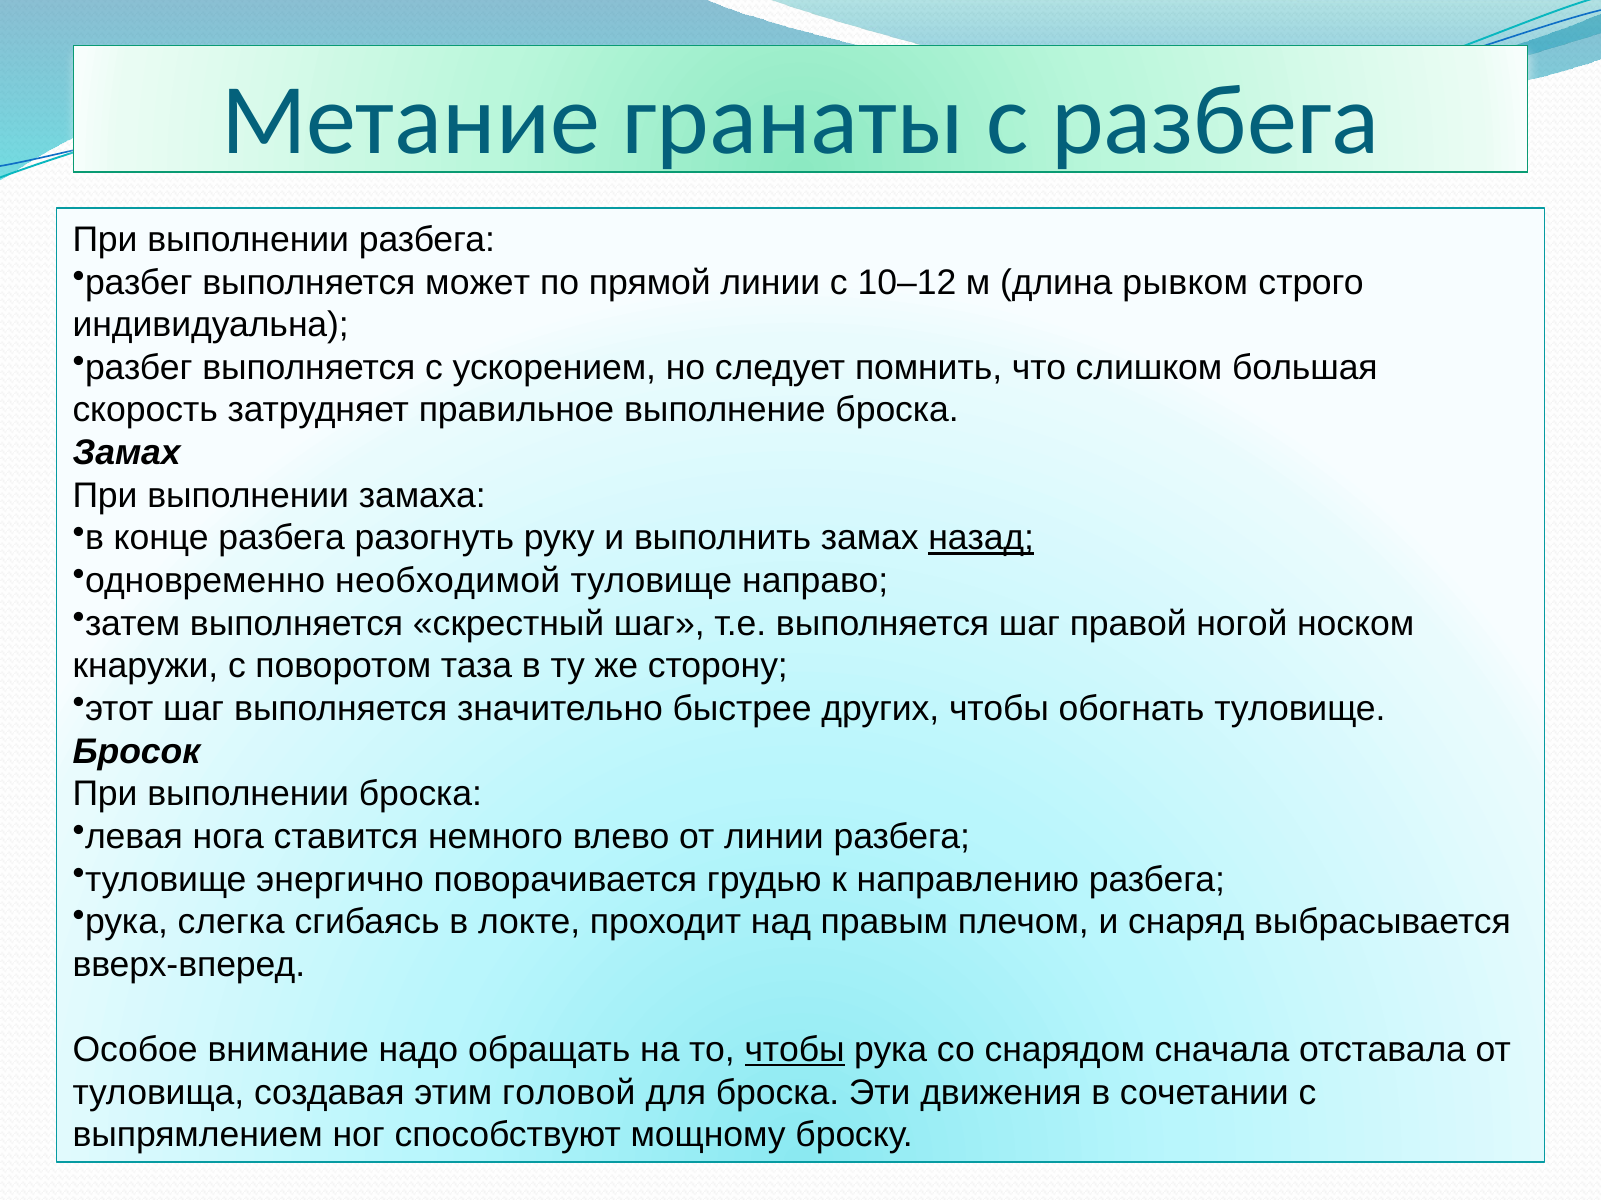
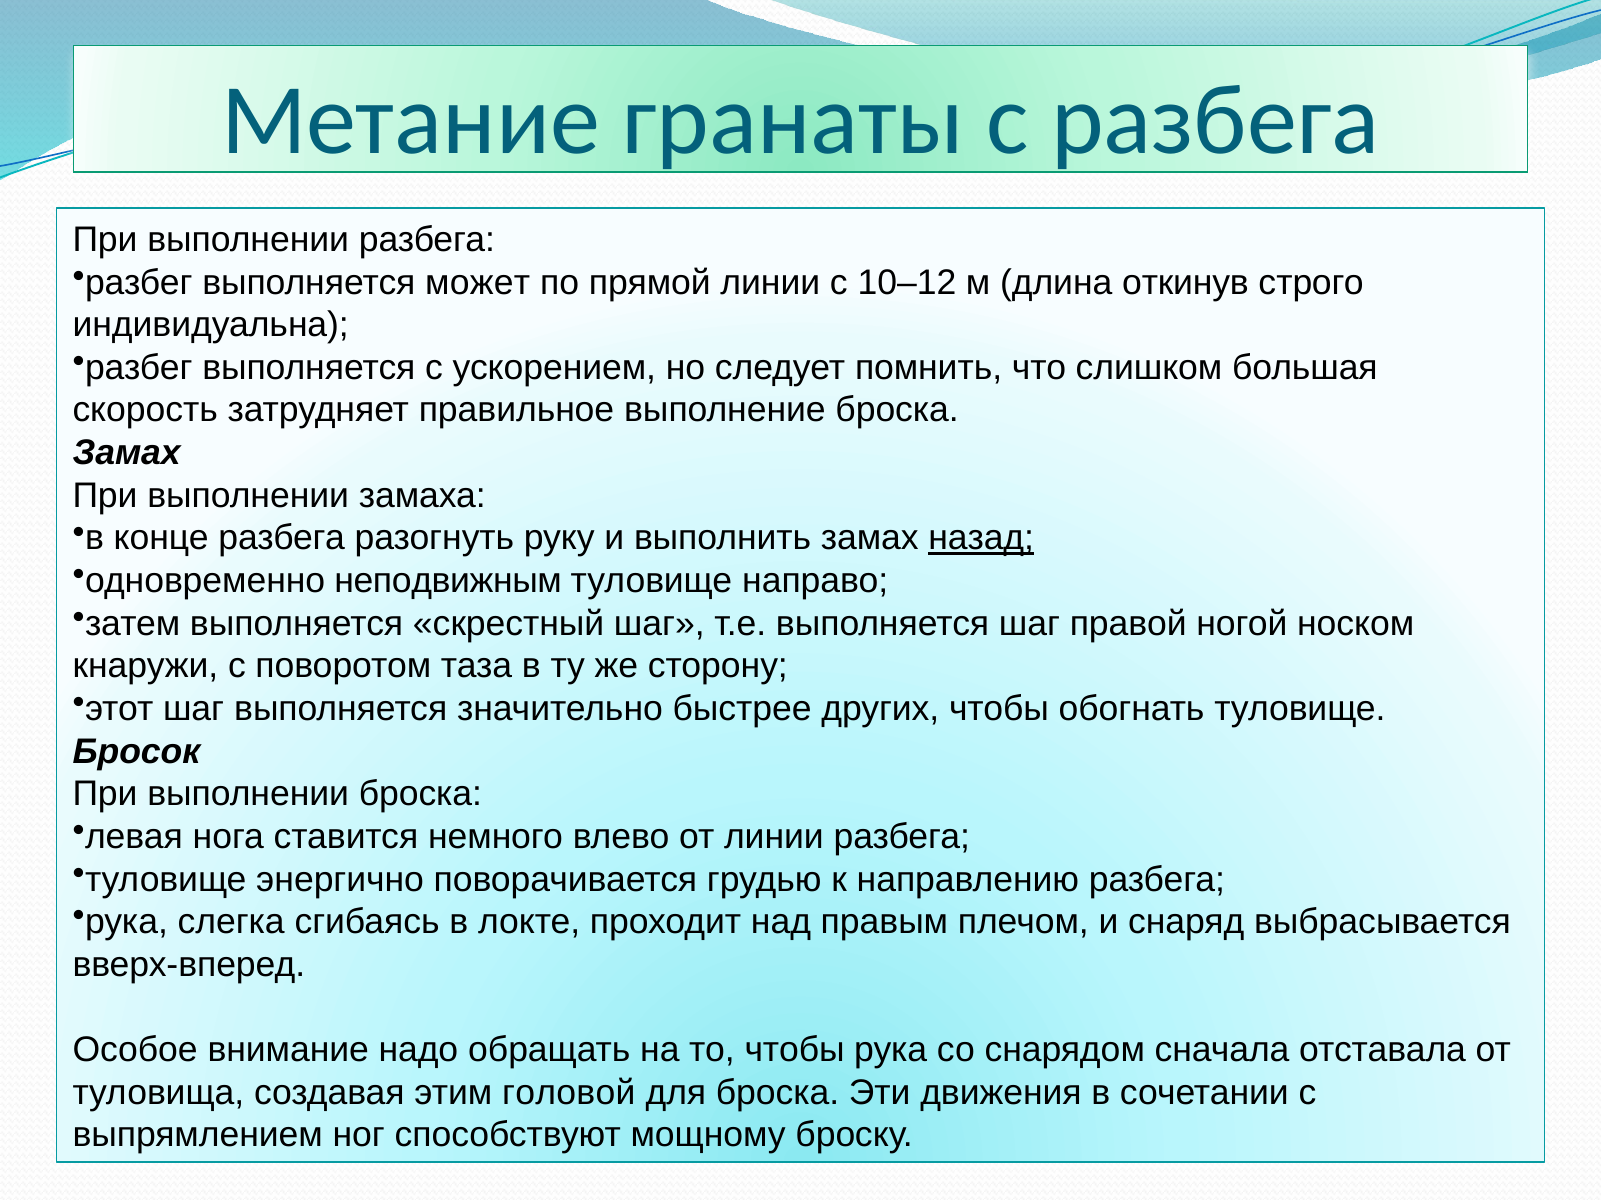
рывком: рывком -> откинув (1185, 282)
необходимой: необходимой -> неподвижным (448, 581)
чтобы underline: present -> none (795, 1051)
